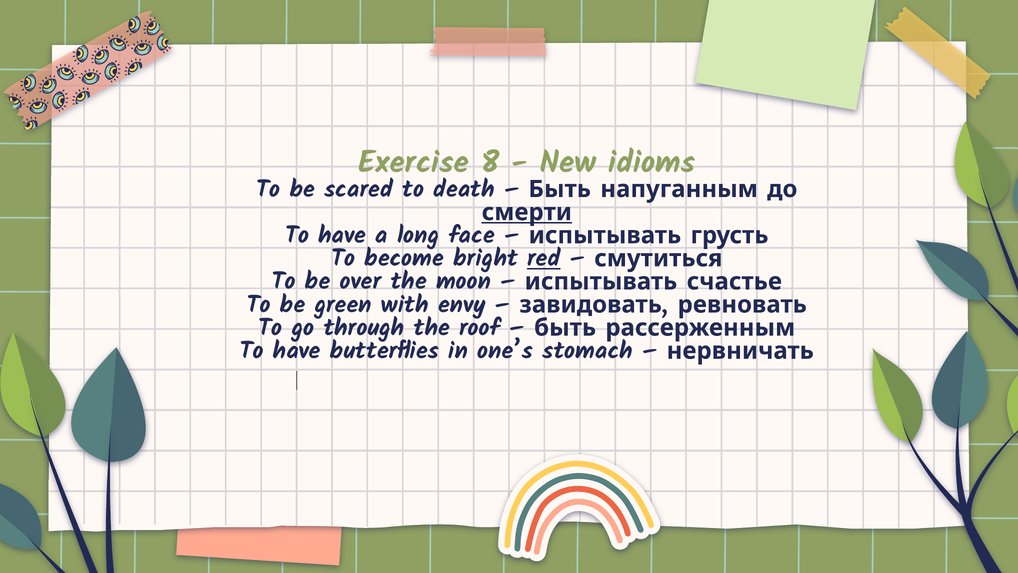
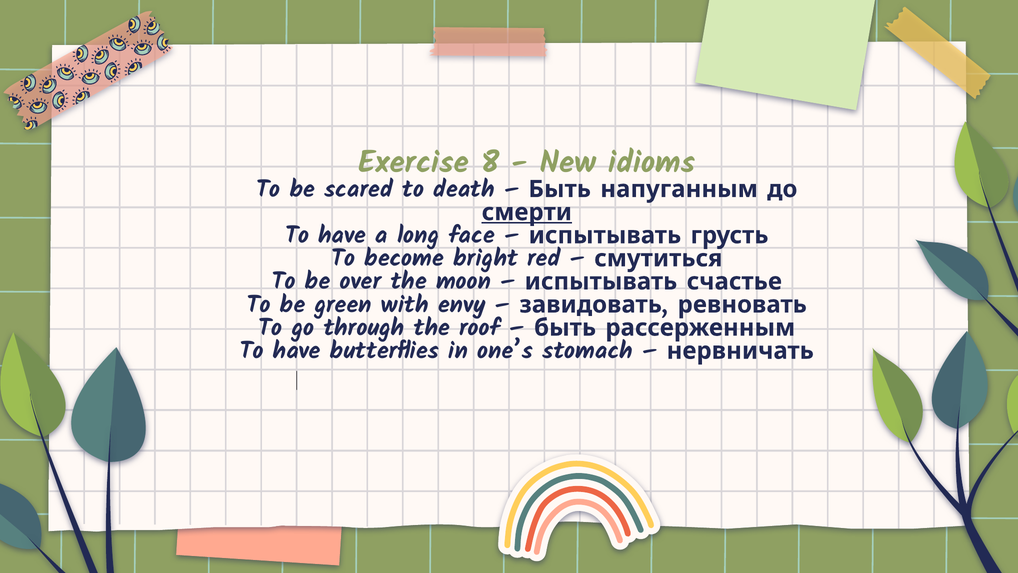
red underline: present -> none (544, 258)
